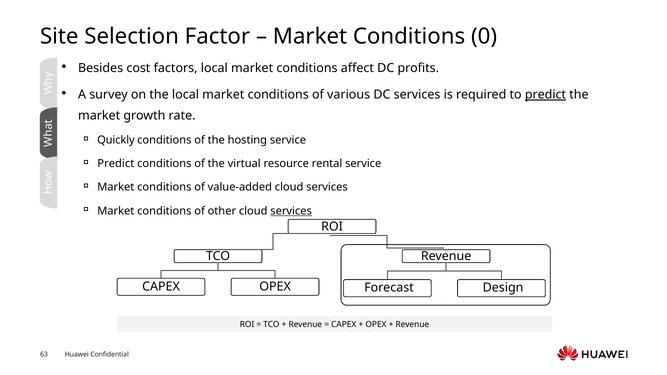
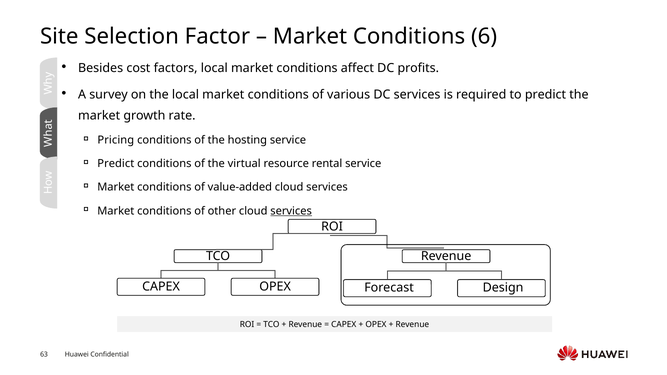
0: 0 -> 6 (484, 36)
predict underline: present -> none (545, 95)
Quickly: Quickly -> Pricing (116, 140)
